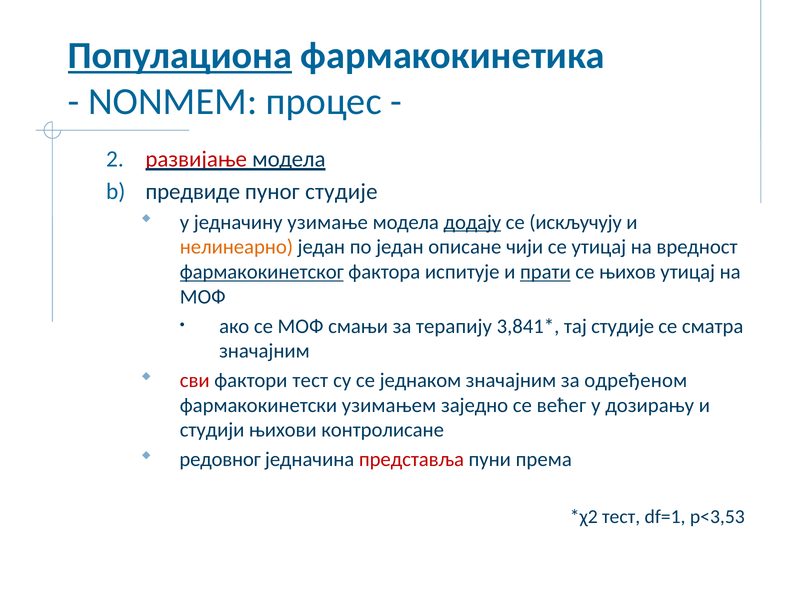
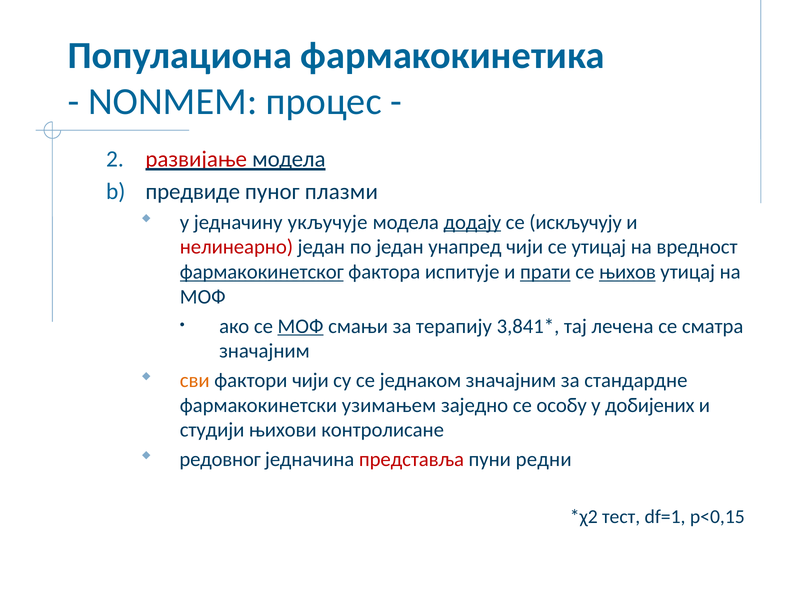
Популациона underline: present -> none (180, 56)
пуног студије: студије -> плазми (341, 192)
узимање: узимање -> укључује (328, 222)
нелинеарно colour: orange -> red (236, 247)
описане: описане -> унапред (465, 247)
њихов underline: none -> present (628, 272)
МОФ underline: none -> present (301, 326)
тај студије: студије -> лечена (623, 326)
сви colour: red -> orange (195, 380)
фактори тест: тест -> чији (310, 380)
одређеном: одређеном -> стандардне (636, 380)
већег: већег -> особу (562, 405)
дозирању: дозирању -> добијених (650, 405)
према: према -> редни (544, 460)
p<3,53: p<3,53 -> p<0,15 (717, 517)
